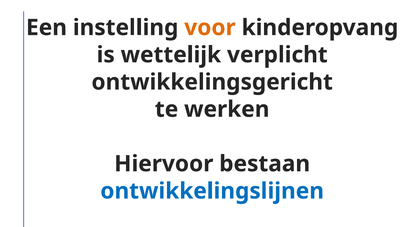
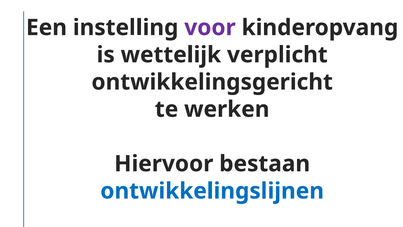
voor colour: orange -> purple (210, 28)
